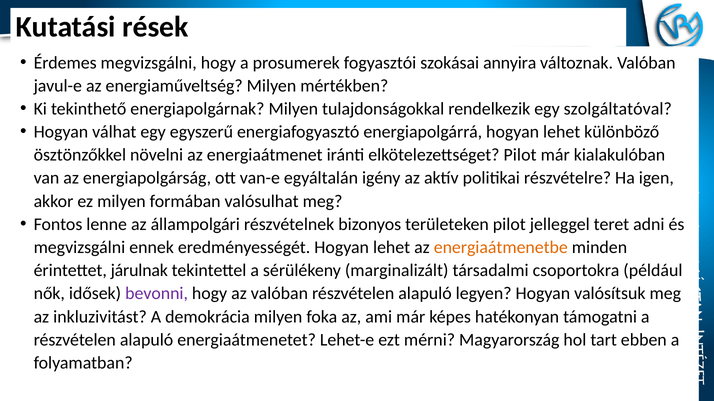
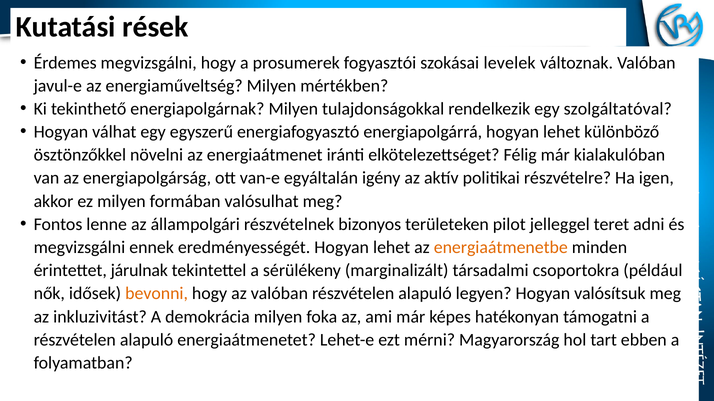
annyira: annyira -> levelek (510, 63)
elkötelezettséget Pilot: Pilot -> Félig (520, 155)
bevonni colour: purple -> orange (157, 294)
